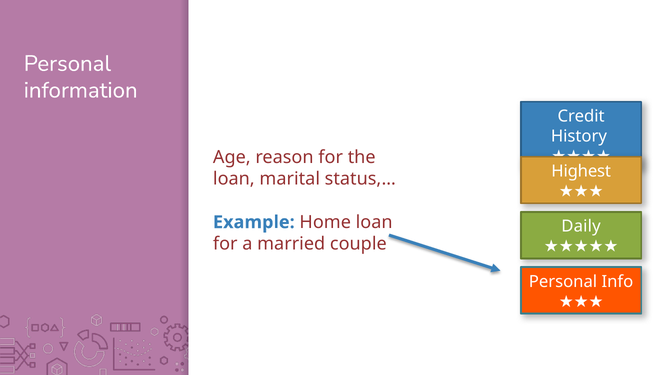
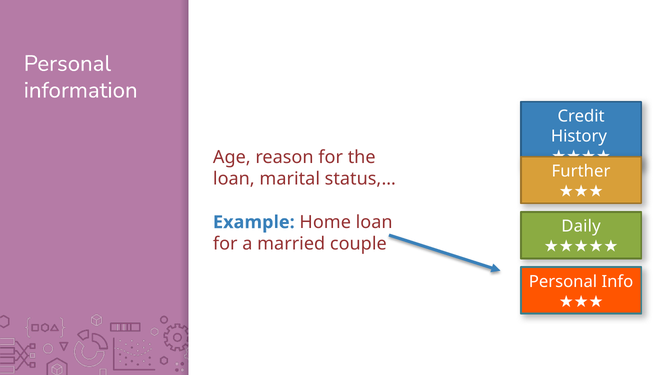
Highest: Highest -> Further (581, 171)
